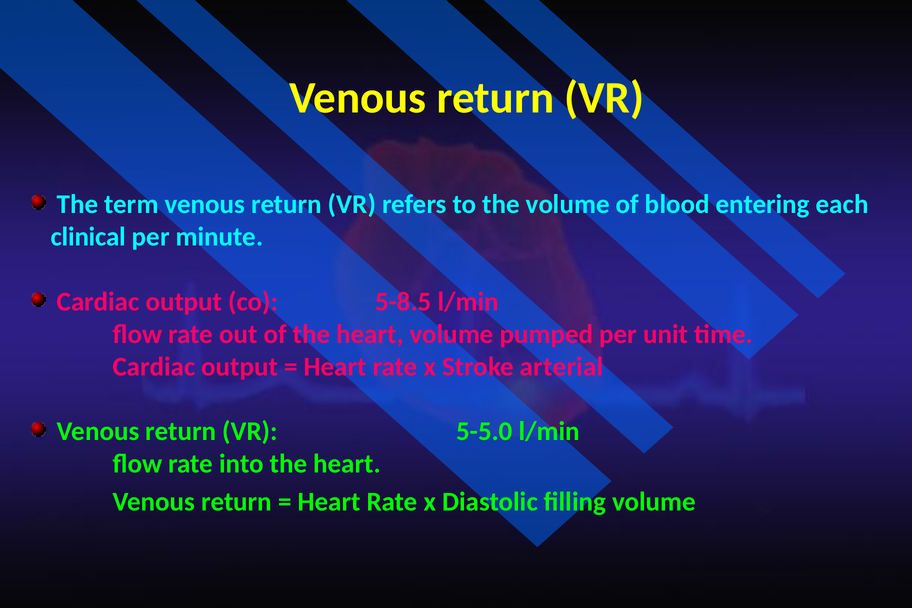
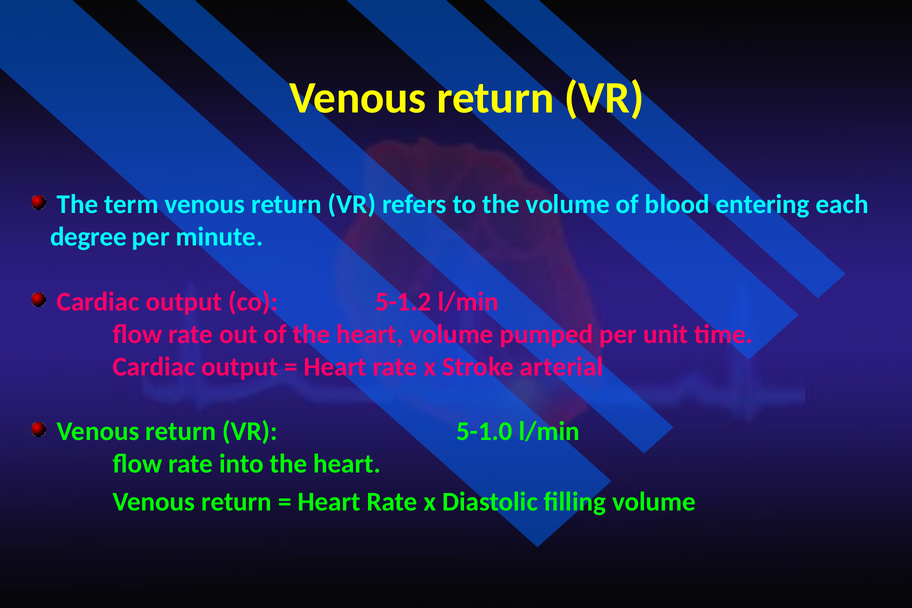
clinical: clinical -> degree (88, 237)
5-8.5: 5-8.5 -> 5-1.2 (403, 302)
5-5.0: 5-5.0 -> 5-1.0 (484, 431)
